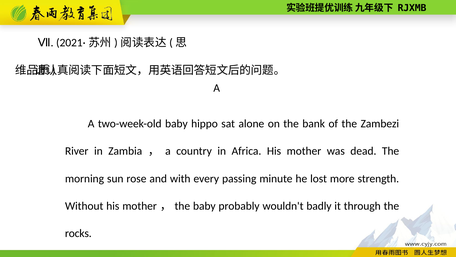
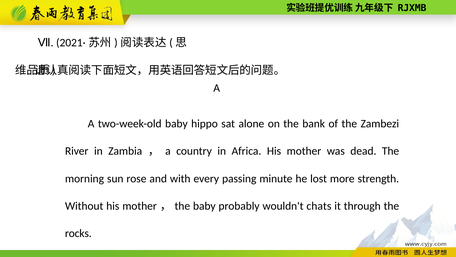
badly: badly -> chats (319, 206)
